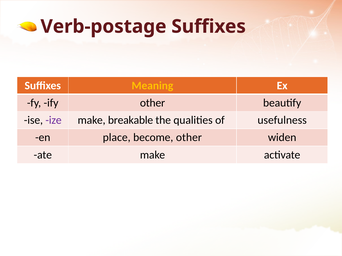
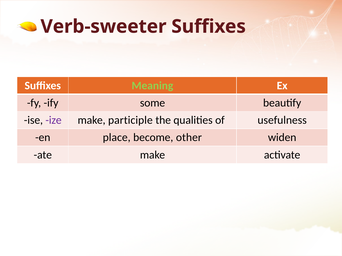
Verb-postage: Verb-postage -> Verb-sweeter (103, 27)
Meaning colour: yellow -> light green (152, 86)
ify other: other -> some (153, 103)
breakable: breakable -> participle (130, 120)
